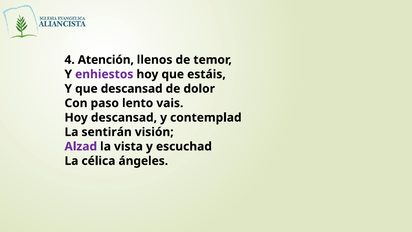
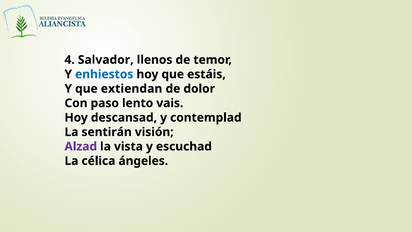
Atención: Atención -> Salvador (106, 60)
enhiestos colour: purple -> blue (104, 74)
que descansad: descansad -> extiendan (132, 89)
